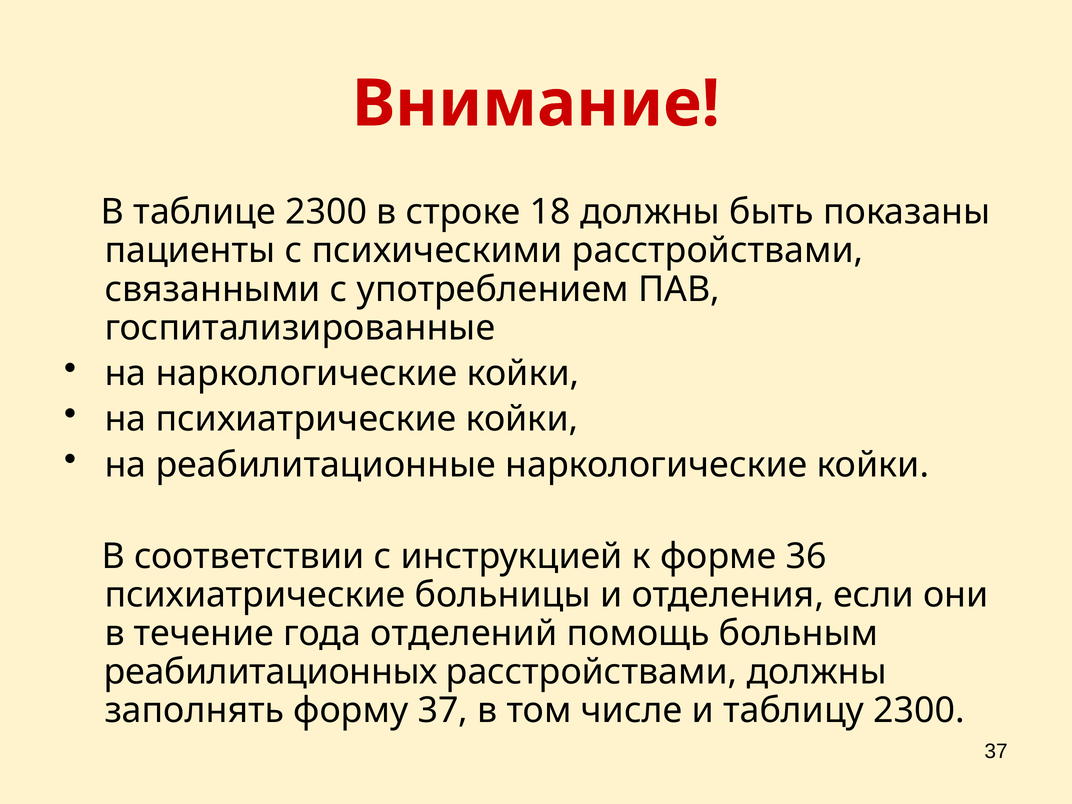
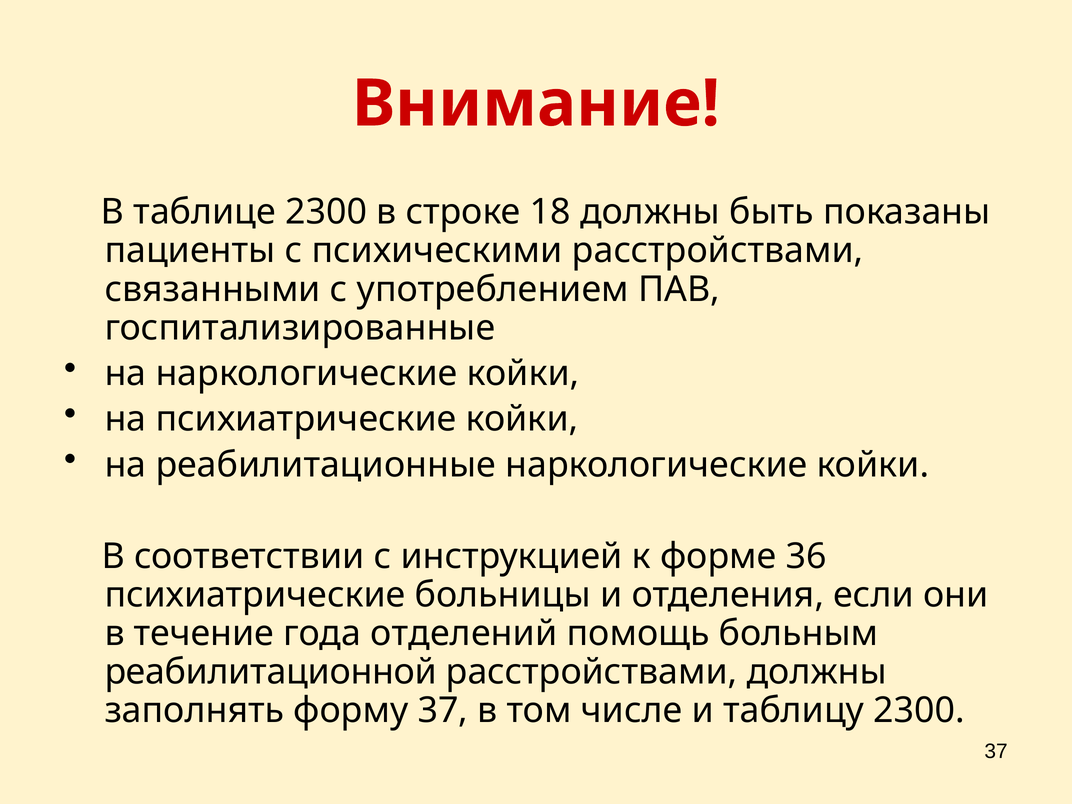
реабилитационных: реабилитационных -> реабилитационной (271, 672)
